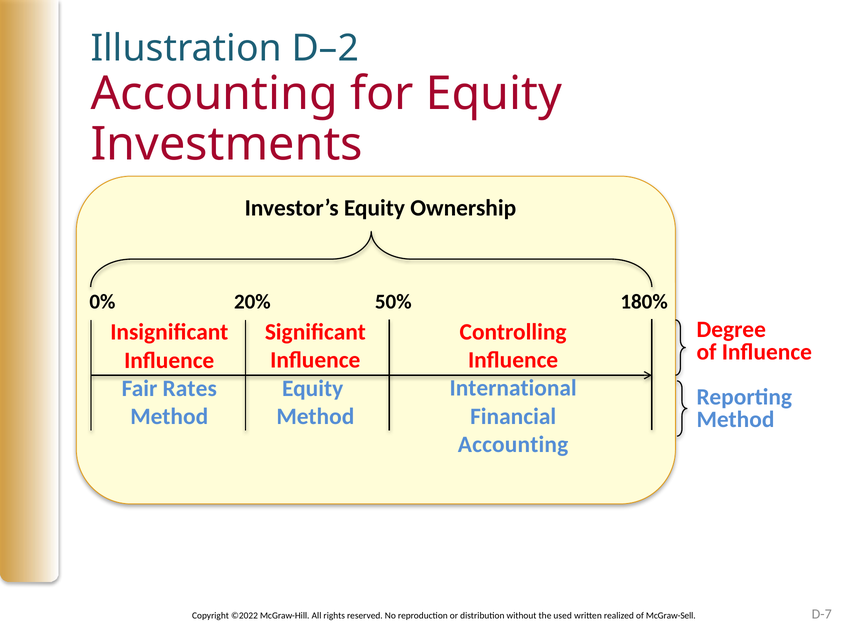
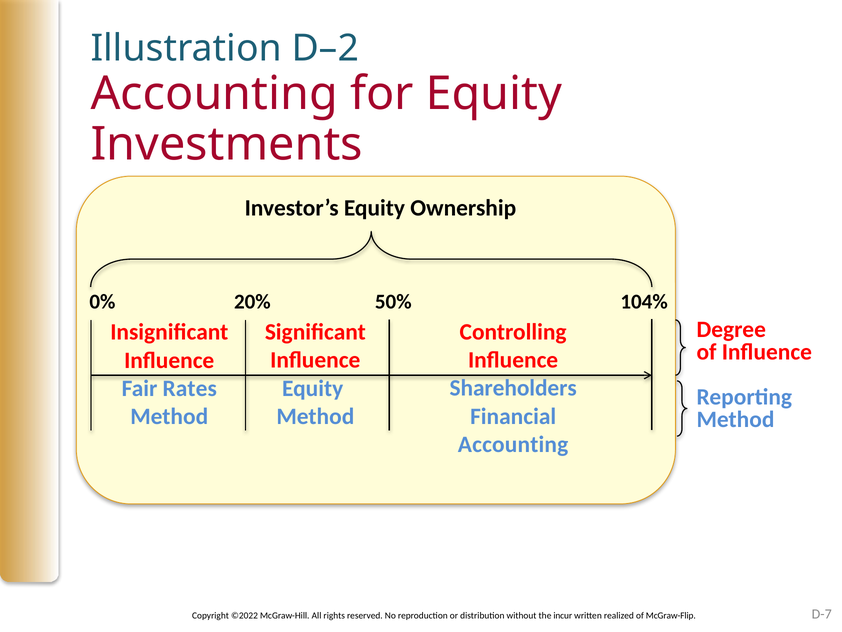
180%: 180% -> 104% (644, 302)
International: International -> Shareholders (513, 388)
used: used -> incur (563, 615)
McGraw-Sell: McGraw-Sell -> McGraw-Flip (671, 615)
